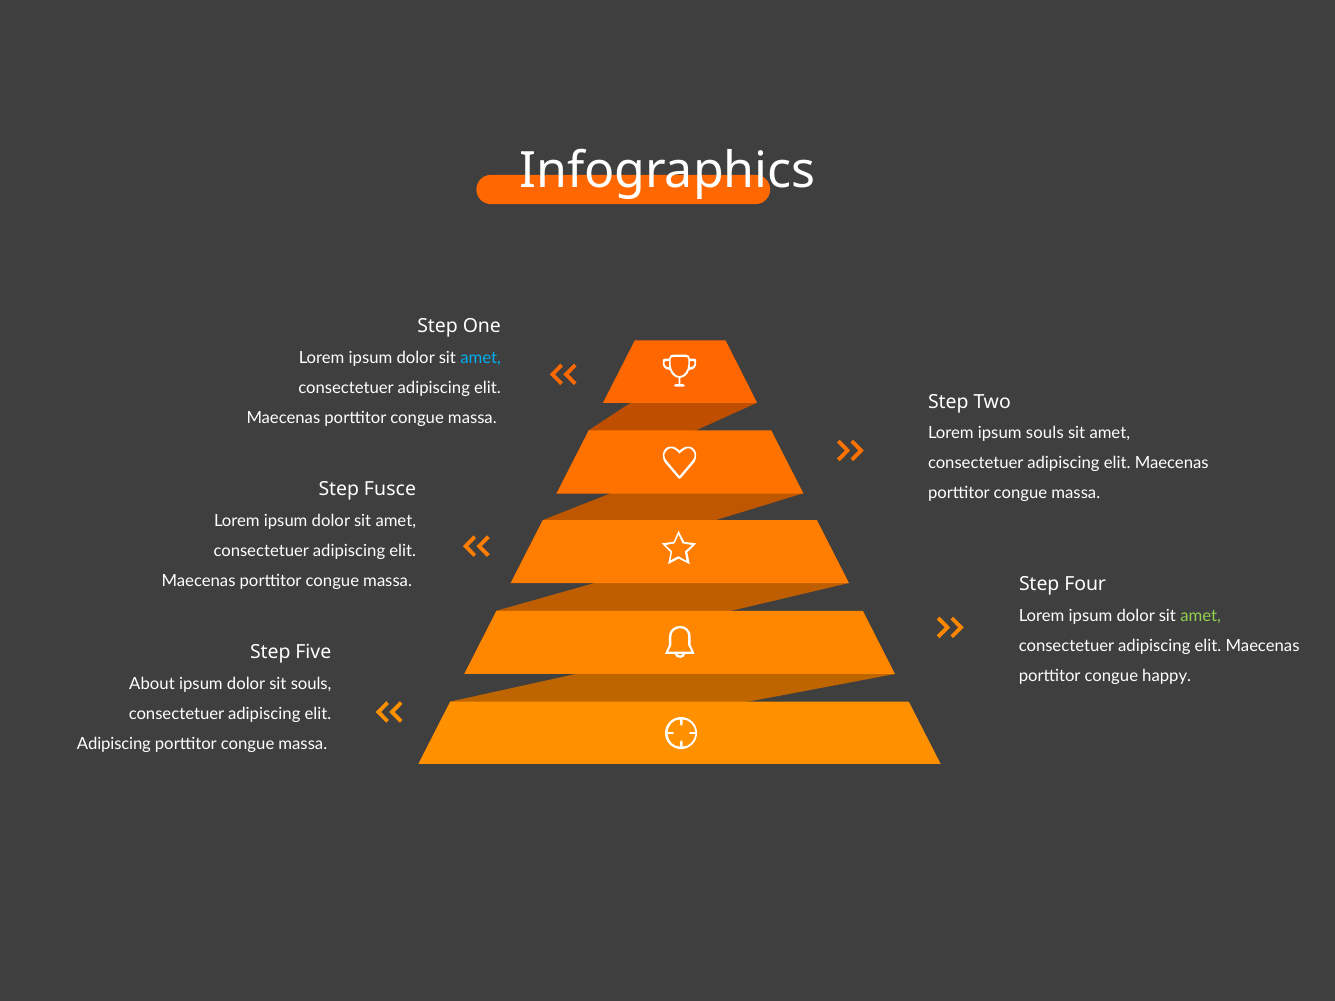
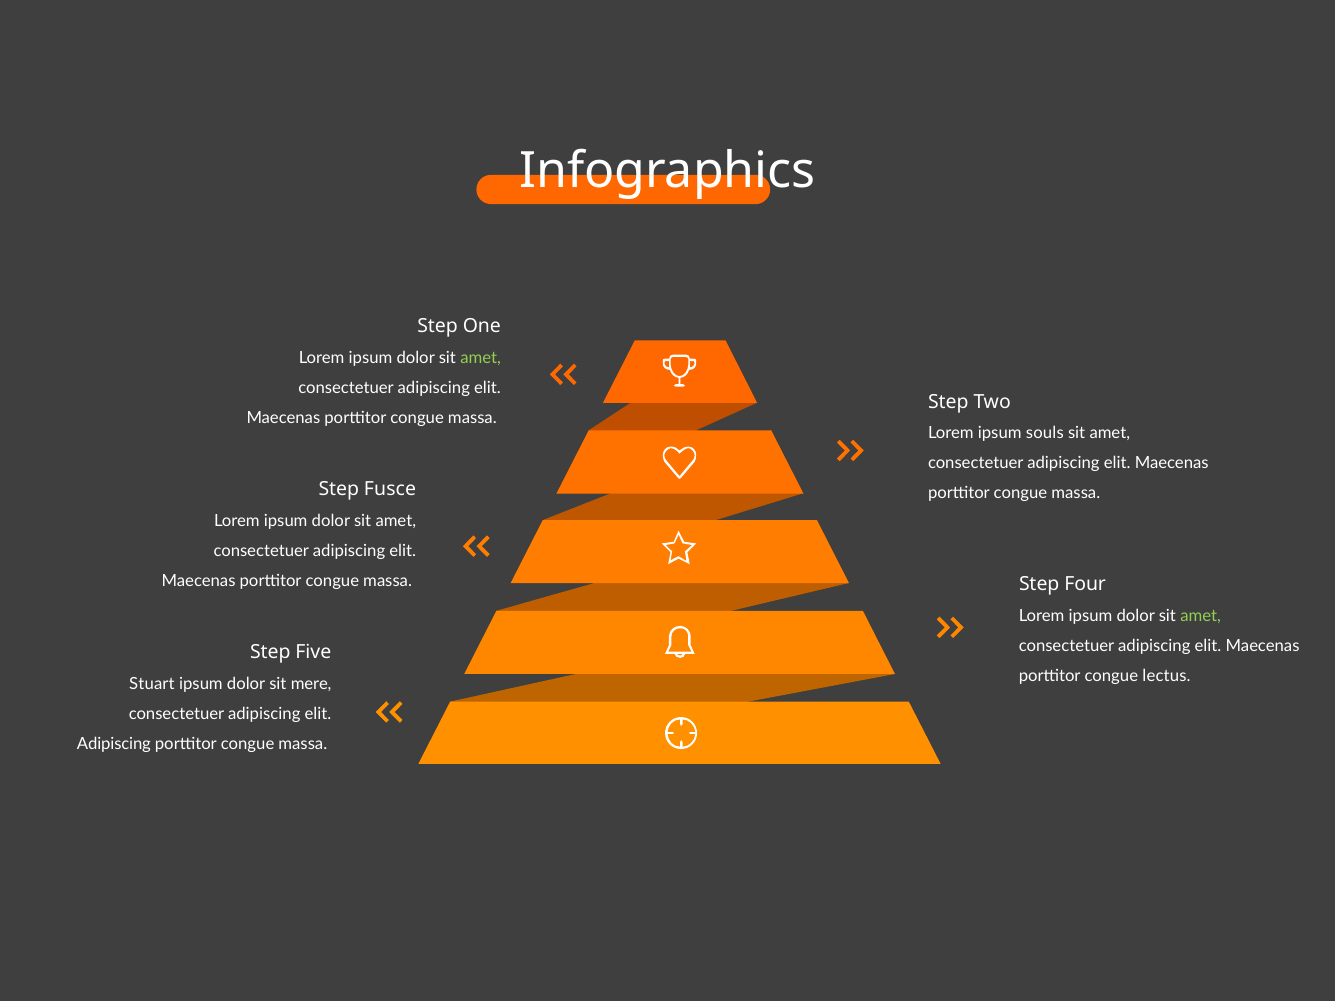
amet colour: light blue -> light green (481, 358)
happy: happy -> lectus (1167, 677)
About: About -> Stuart (152, 684)
sit souls: souls -> mere (311, 684)
